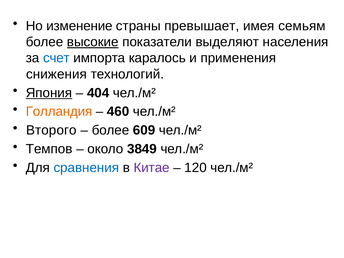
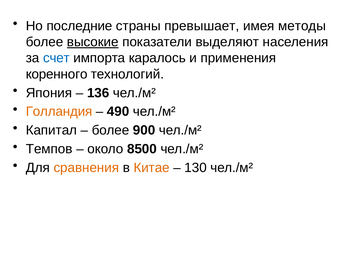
изменение: изменение -> последние (79, 26)
семьям: семьям -> методы (302, 26)
снижения: снижения -> коренного (57, 74)
Япония underline: present -> none (49, 93)
404: 404 -> 136 (98, 93)
460: 460 -> 490 (118, 112)
Второго: Второго -> Капитал (51, 130)
609: 609 -> 900 (144, 130)
3849: 3849 -> 8500 (142, 149)
сравнения colour: blue -> orange (86, 168)
Китае colour: purple -> orange (152, 168)
120: 120 -> 130 (196, 168)
